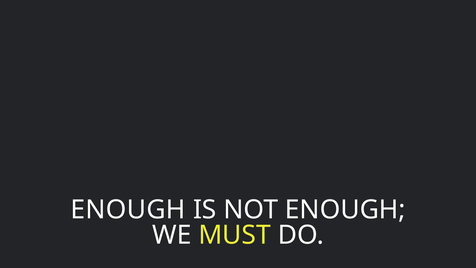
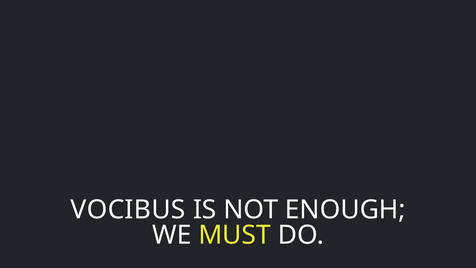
ENOUGH: ENOUGH -> VOCIBUS (128, 210)
